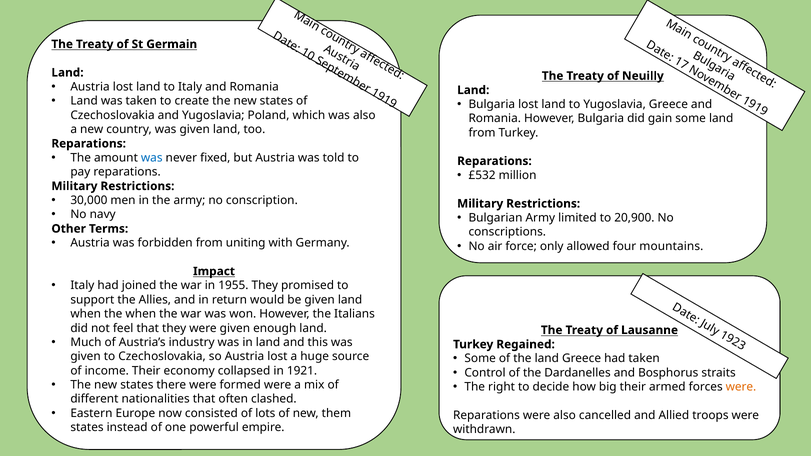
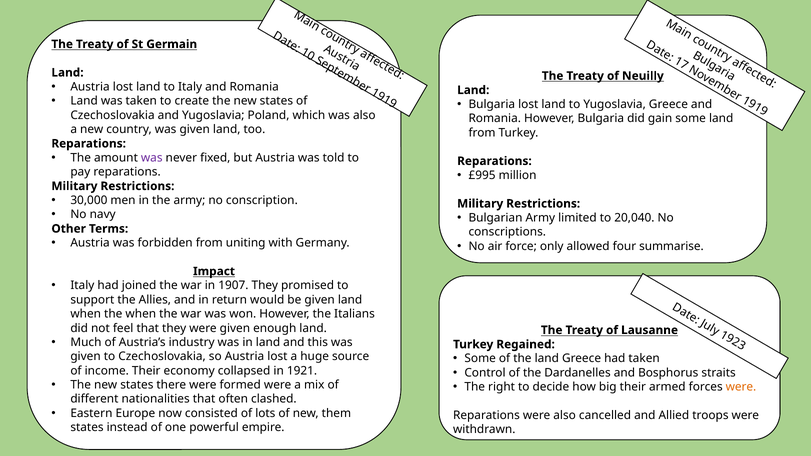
was colour: blue -> purple (152, 158)
£532: £532 -> £995 (482, 175)
20,900: 20,900 -> 20,040 (634, 218)
mountains: mountains -> summarise (671, 246)
1955: 1955 -> 1907 (233, 286)
